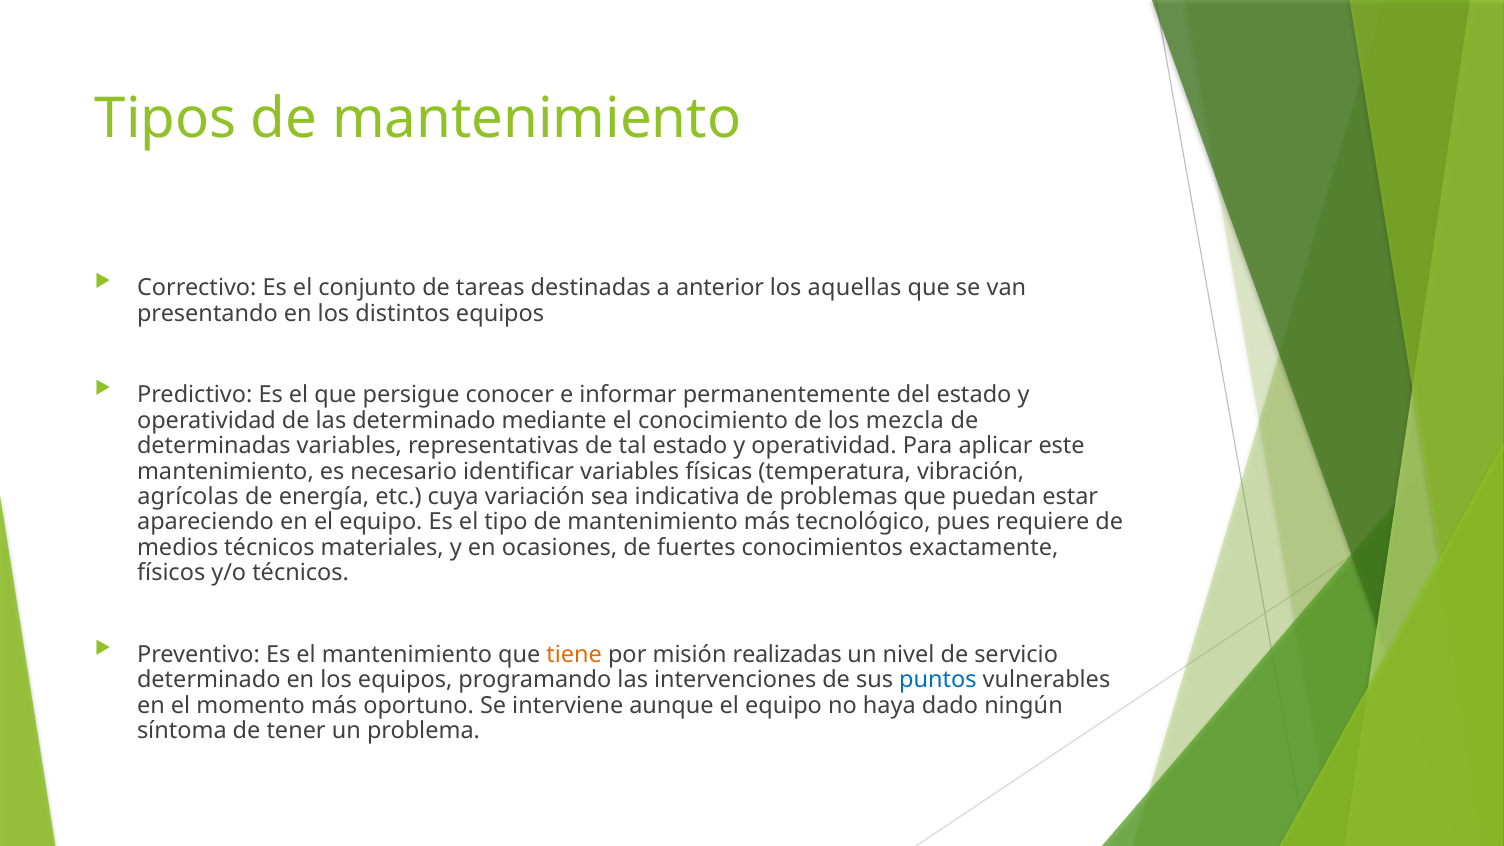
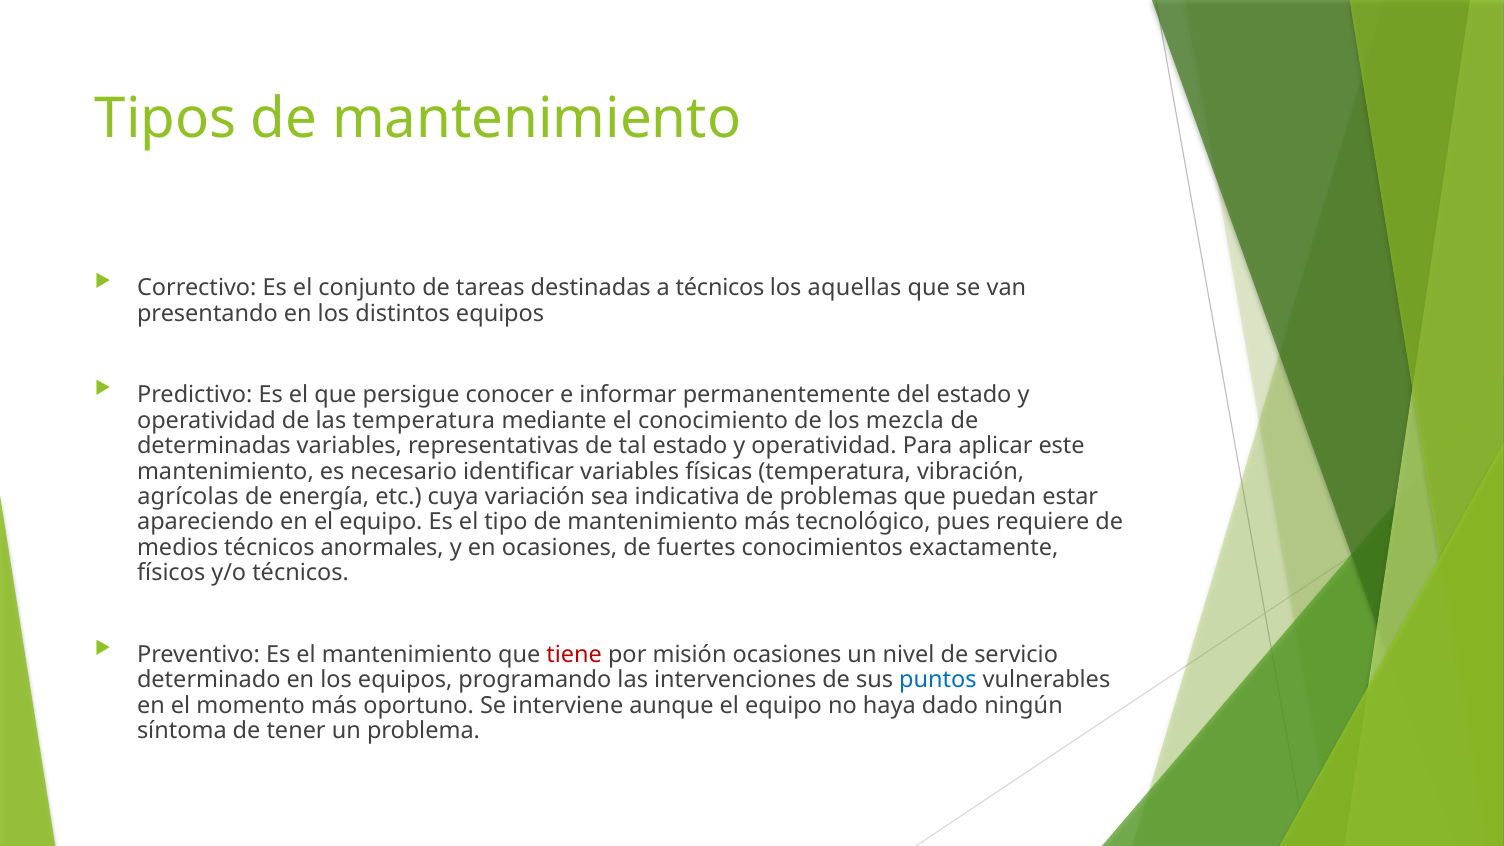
a anterior: anterior -> técnicos (720, 288)
las determinado: determinado -> temperatura (424, 420)
materiales: materiales -> anormales (382, 547)
tiene colour: orange -> red (574, 655)
misión realizadas: realizadas -> ocasiones (787, 655)
